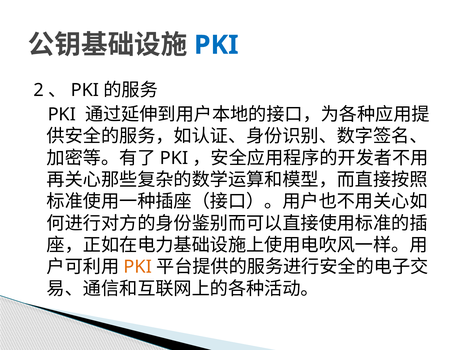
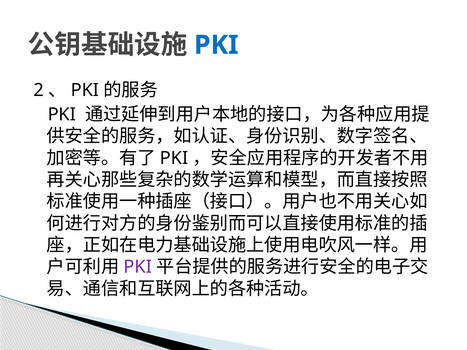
PKI colour: orange -> purple (138, 267)
